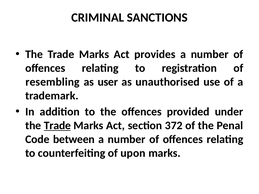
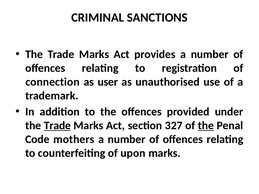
resembling: resembling -> connection (53, 82)
372: 372 -> 327 (174, 126)
the underline: none -> present (206, 126)
between: between -> mothers (74, 140)
